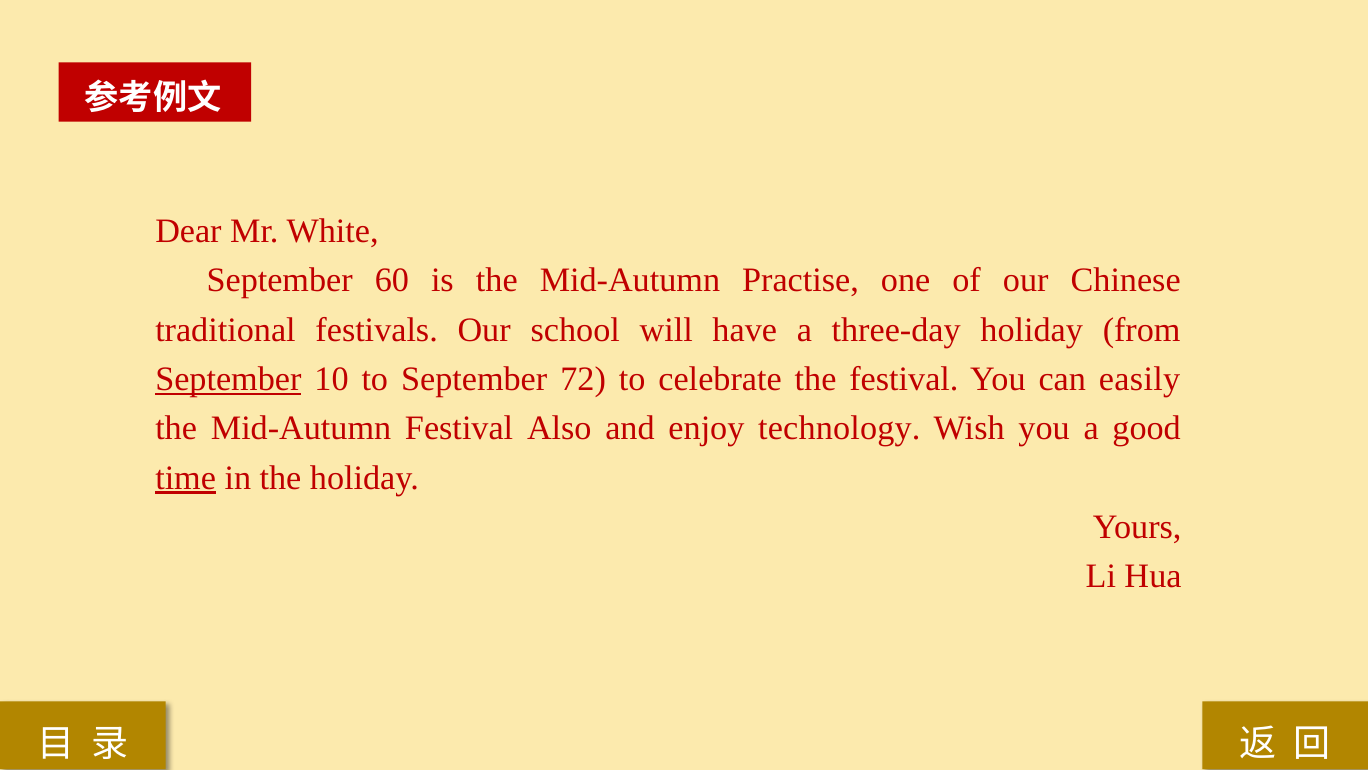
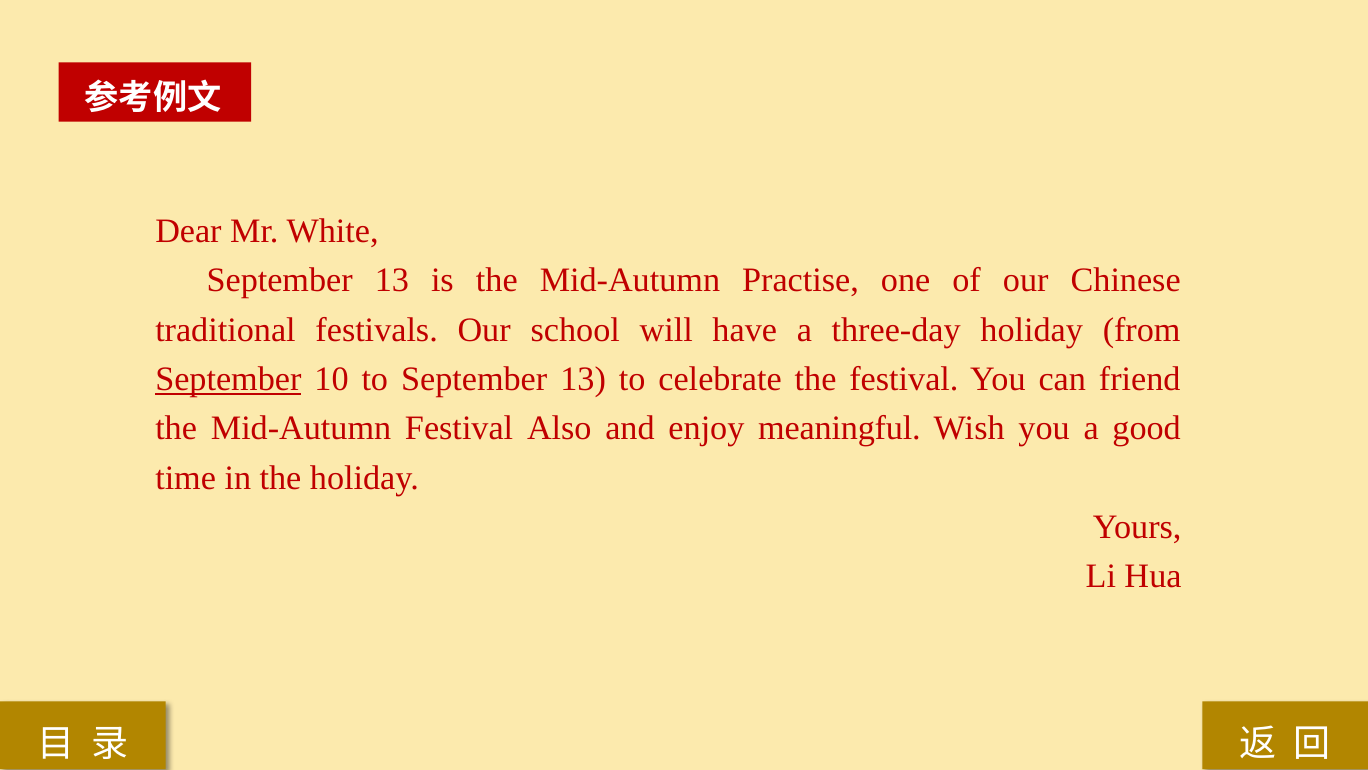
60: 60 -> 13 (392, 281)
to September 72: 72 -> 13 (583, 379)
easily: easily -> friend (1140, 379)
technology: technology -> meaningful (839, 428)
time underline: present -> none (186, 477)
